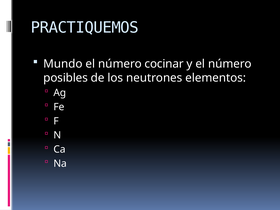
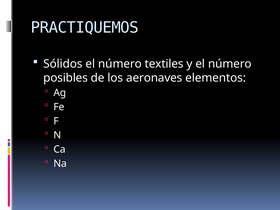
Mundo: Mundo -> Sólidos (63, 64)
cocinar: cocinar -> textiles (164, 64)
neutrones: neutrones -> aeronaves (154, 78)
